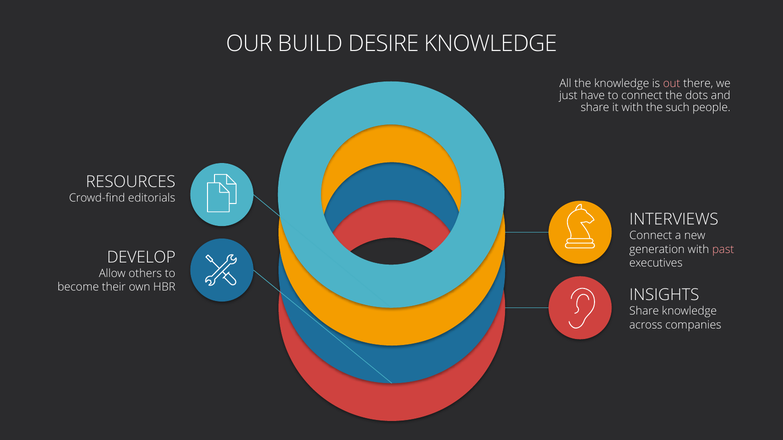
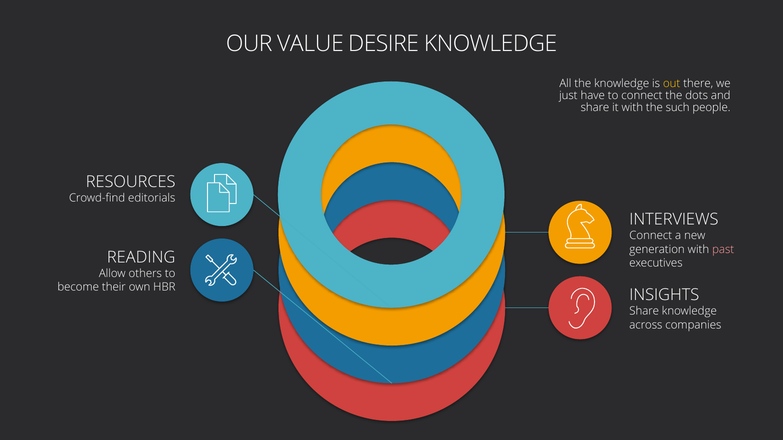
BUILD: BUILD -> VALUE (310, 44)
out colour: pink -> yellow (672, 83)
DEVELOP: DEVELOP -> READING (141, 257)
